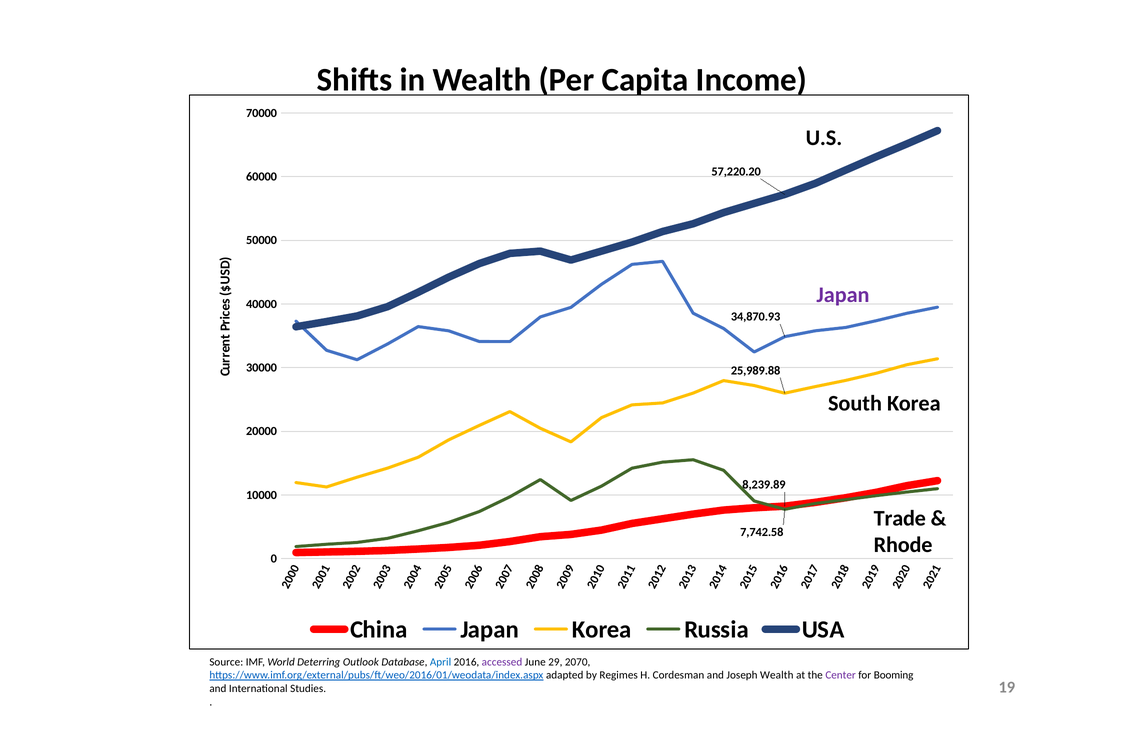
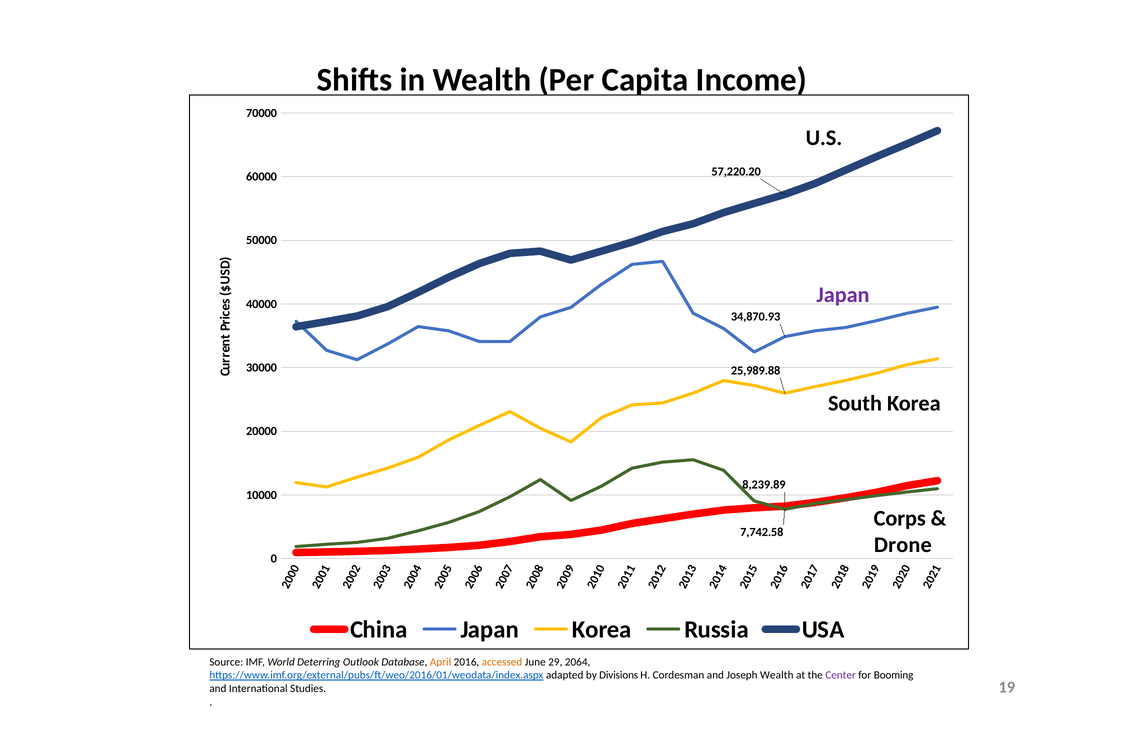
Trade: Trade -> Corps (900, 518)
Rhode: Rhode -> Drone (903, 545)
April colour: blue -> orange (441, 662)
accessed colour: purple -> orange (502, 662)
2070: 2070 -> 2064 (578, 662)
Regimes: Regimes -> Divisions (619, 675)
